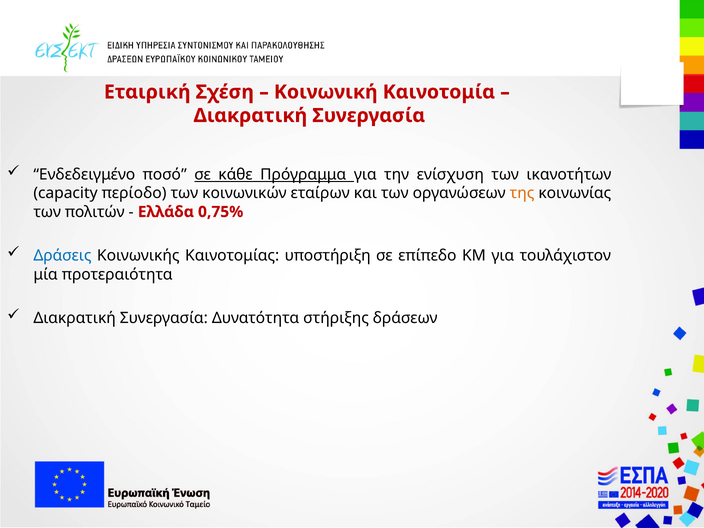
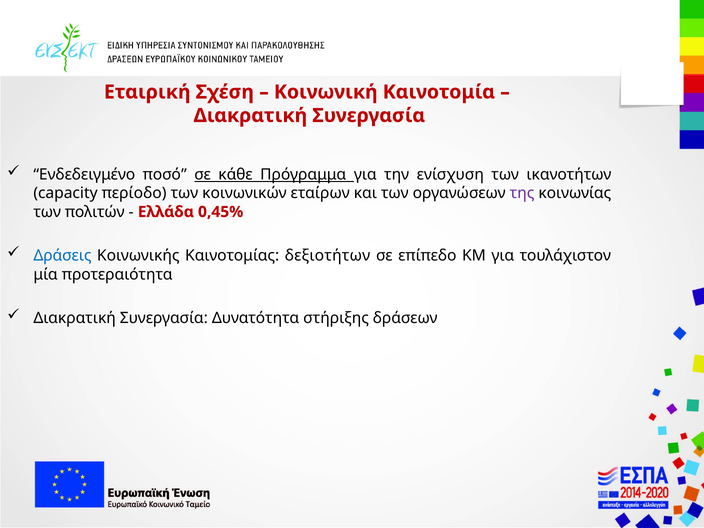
της colour: orange -> purple (522, 193)
0,75%: 0,75% -> 0,45% (221, 212)
υποστήριξη: υποστήριξη -> δεξιοτήτων (328, 256)
